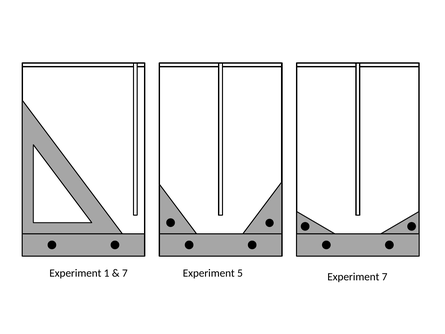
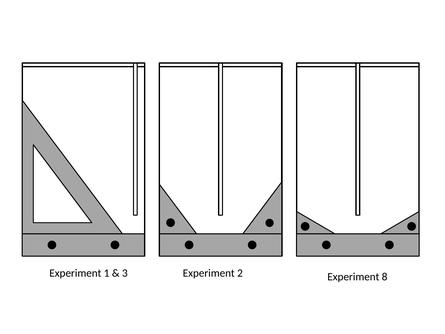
7: 7 -> 3 (125, 273)
5: 5 -> 2 (240, 273)
Experiment 7: 7 -> 8 (385, 277)
